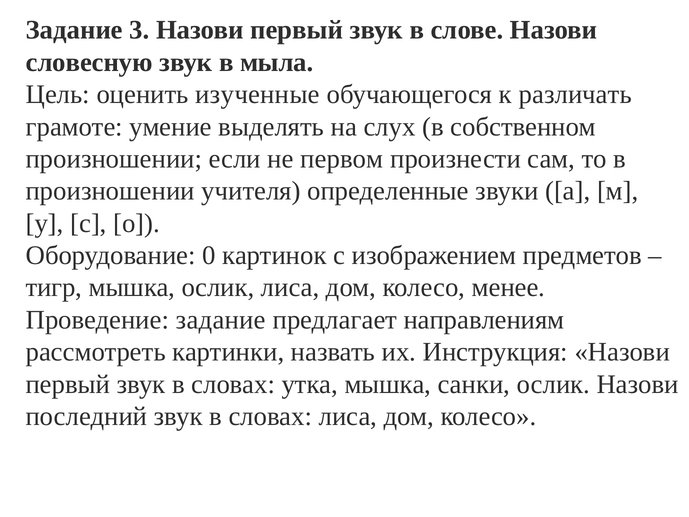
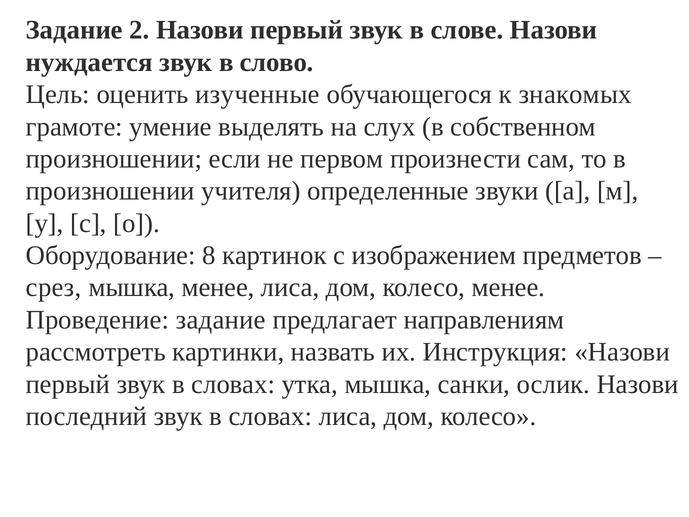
3: 3 -> 2 (139, 30)
словесную: словесную -> нуждается (89, 62)
мыла: мыла -> слово (277, 62)
различать: различать -> знакомых (575, 94)
0: 0 -> 8 (209, 255)
тигр: тигр -> срез (54, 287)
мышка ослик: ослик -> менее (218, 287)
